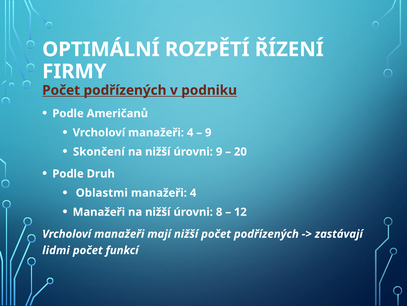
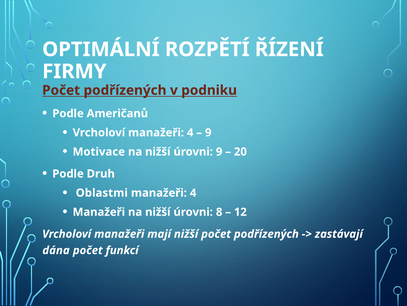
Skončení: Skončení -> Motivace (99, 151)
lidmi: lidmi -> dána (56, 250)
